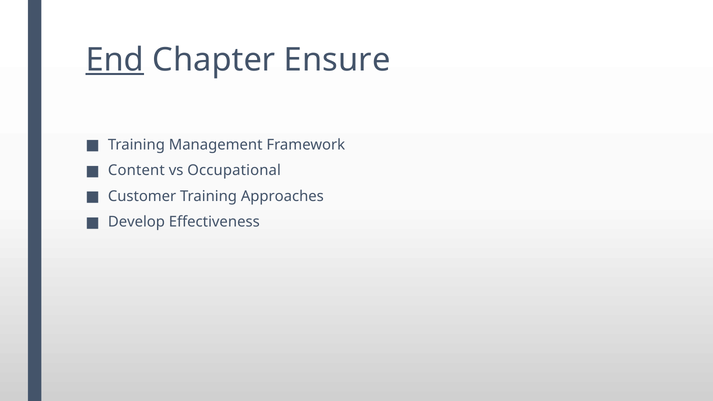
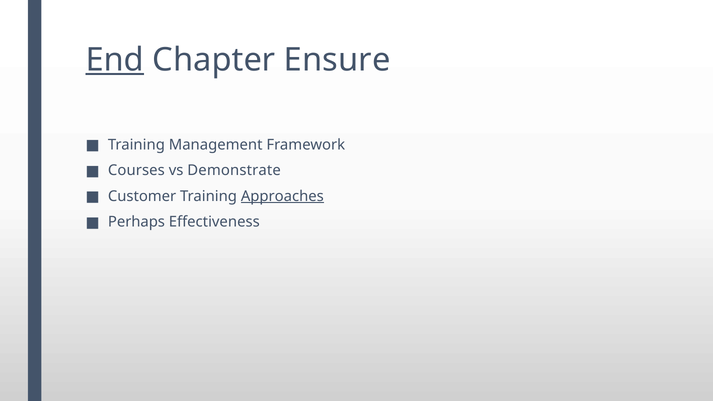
Content: Content -> Courses (136, 171)
Occupational: Occupational -> Demonstrate (234, 171)
Approaches underline: none -> present (282, 196)
Develop: Develop -> Perhaps (136, 222)
